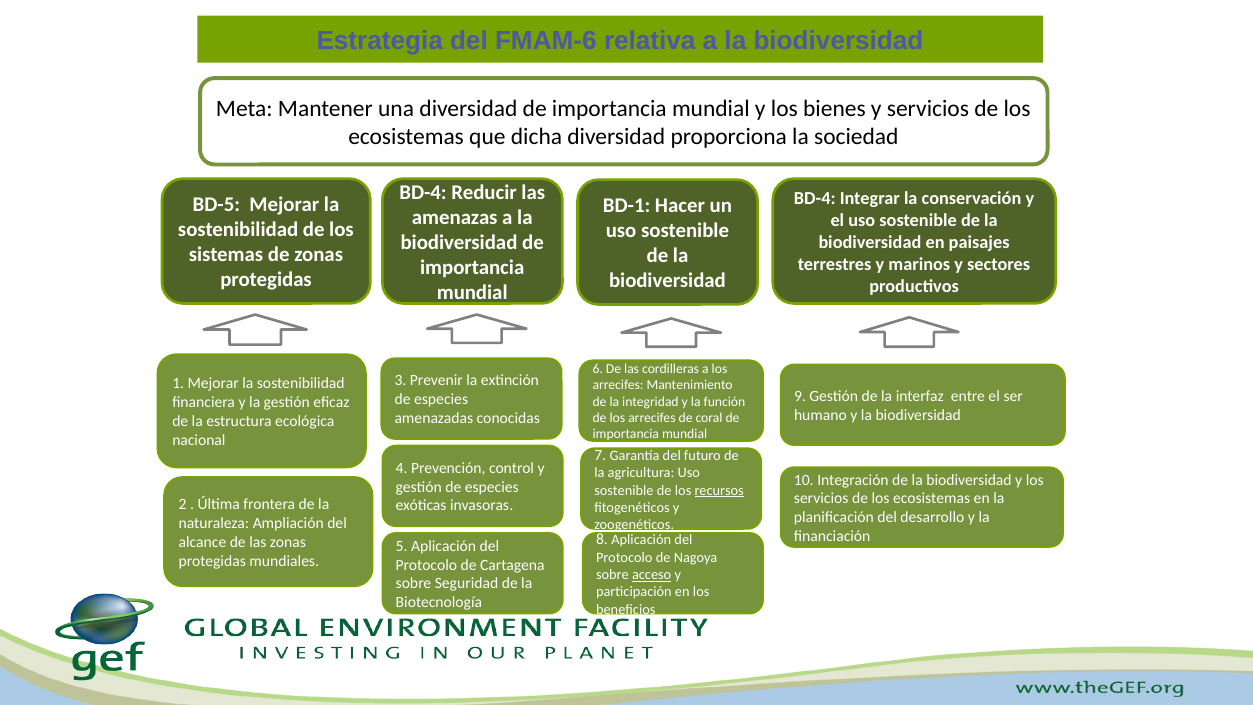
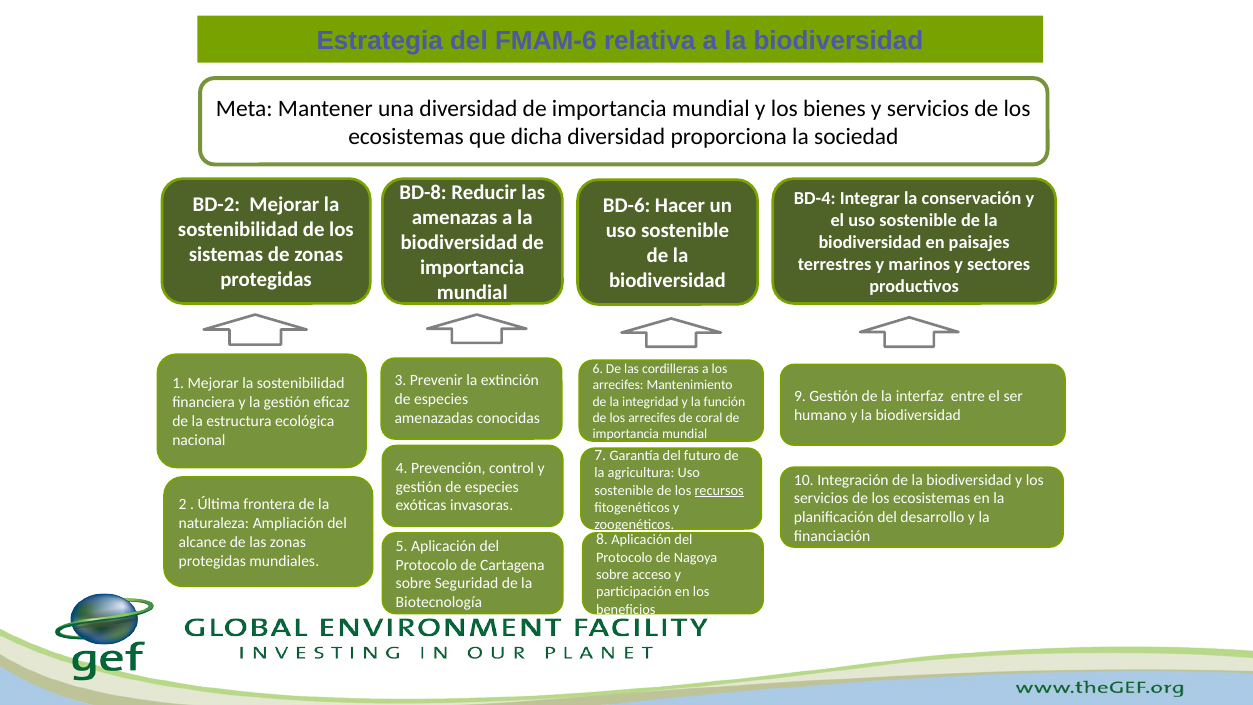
BD-4: BD-4 -> BD-8 (423, 192)
BD-5: BD-5 -> BD-2 (216, 205)
BD-1: BD-1 -> BD-6 (627, 206)
acceso underline: present -> none (652, 575)
